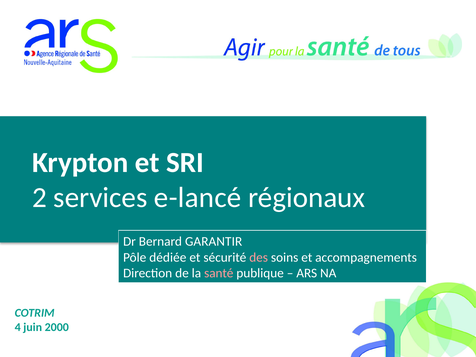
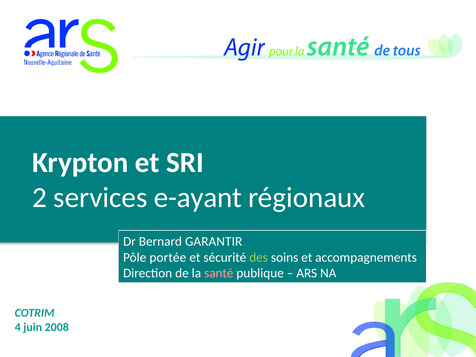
e-lancé: e-lancé -> e-ayant (198, 197)
dédiée: dédiée -> portée (168, 257)
des colour: pink -> light green (259, 257)
2000: 2000 -> 2008 (57, 327)
